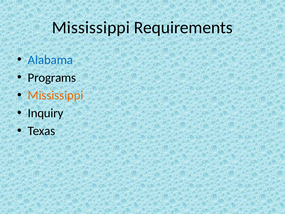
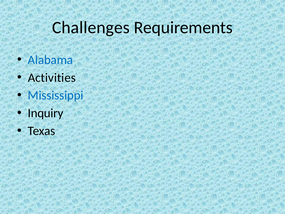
Mississippi: Mississippi -> Challenges (91, 28)
Programs: Programs -> Activities (52, 78)
Mississippi colour: orange -> blue (56, 95)
